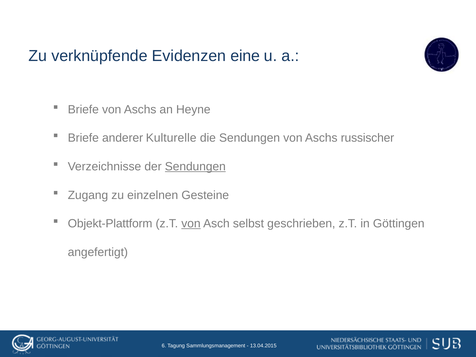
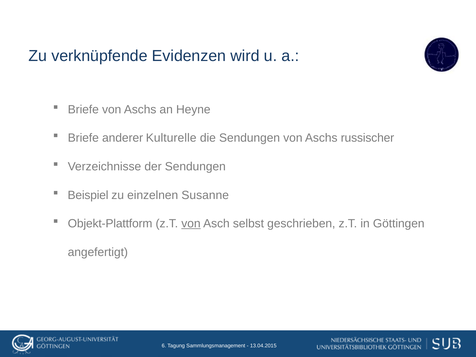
eine: eine -> wird (245, 56)
Sendungen underline: present -> none (195, 167)
Zugang: Zugang -> Beispiel (88, 195)
Gesteine: Gesteine -> Susanne (205, 195)
